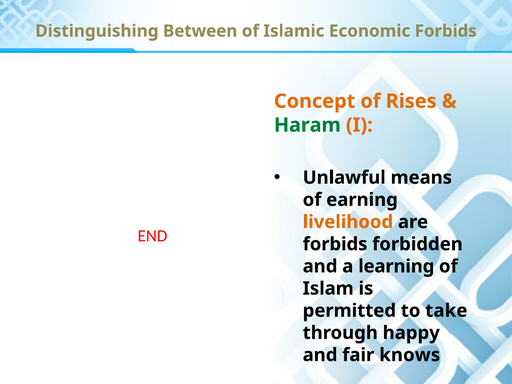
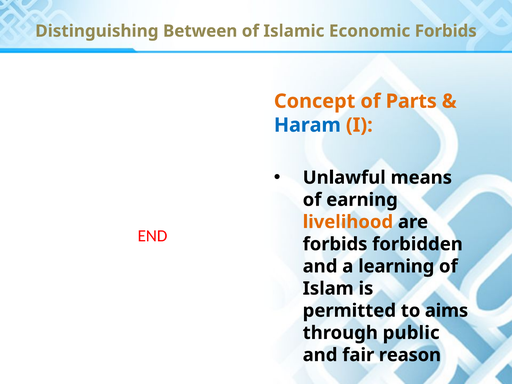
Rises: Rises -> Parts (411, 101)
Haram colour: green -> blue (307, 125)
take: take -> aims (446, 311)
happy: happy -> public (411, 333)
knows: knows -> reason (410, 355)
